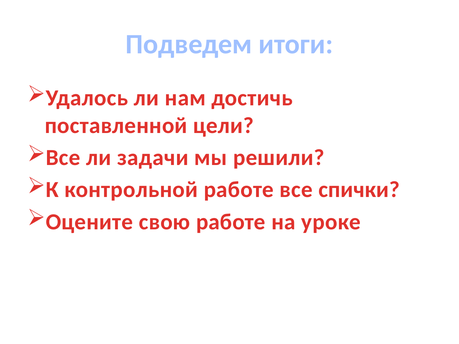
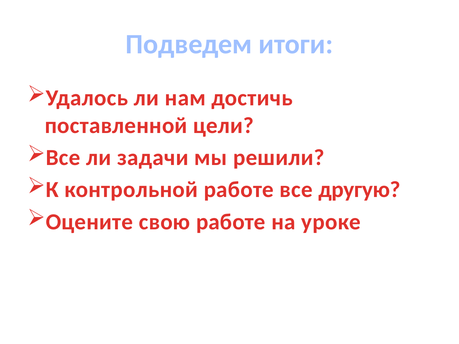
спички: спички -> другую (359, 190)
